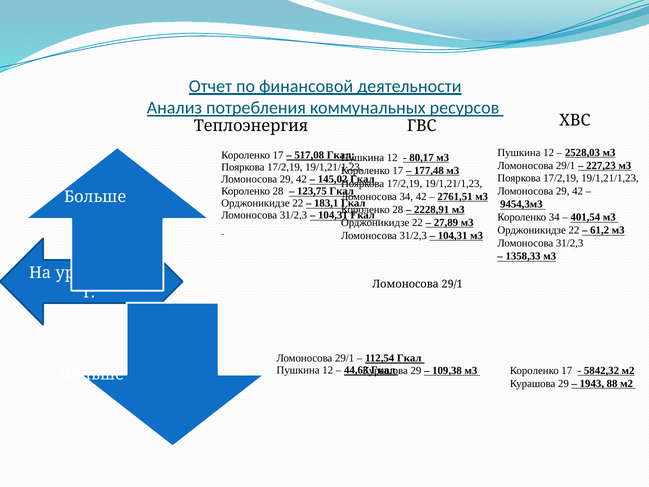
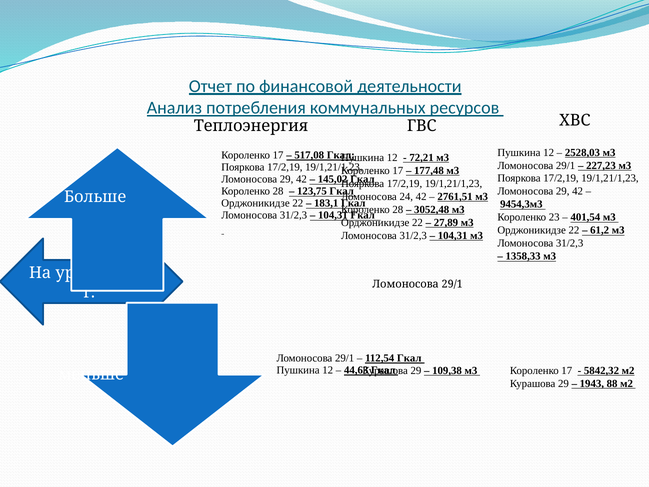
80,17: 80,17 -> 72,21 (422, 157)
34: 34 -> 24 (406, 196)
2228,91: 2228,91 -> 3052,48 (432, 209)
Короленко 34: 34 -> 23 (554, 217)
